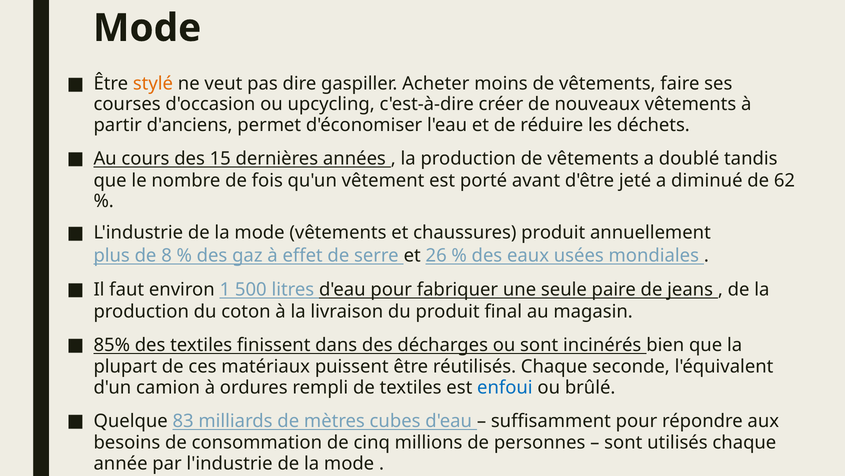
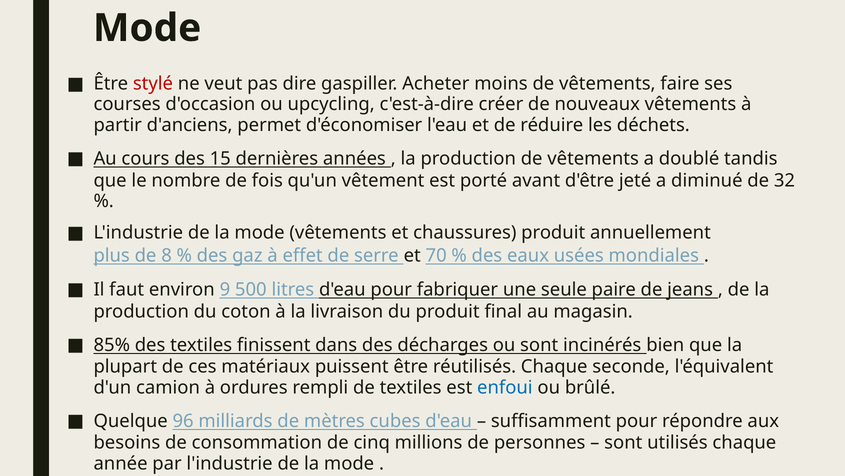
stylé colour: orange -> red (153, 83)
62: 62 -> 32 (784, 180)
26: 26 -> 70 (436, 255)
1: 1 -> 9 (225, 289)
83: 83 -> 96 (183, 420)
